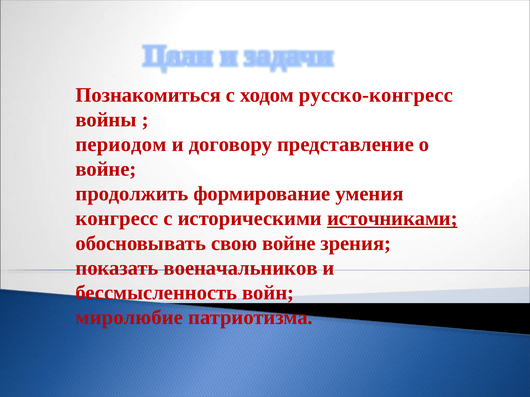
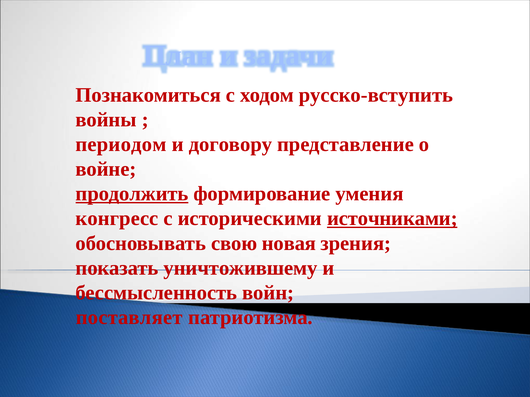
русско-конгресс: русско-конгресс -> русско-вступить (376, 95)
продолжить underline: none -> present (132, 194)
свою войне: войне -> новая (289, 244)
военачальников: военачальников -> уничтожившему (241, 268)
миролюбие: миролюбие -> поставляет (129, 318)
